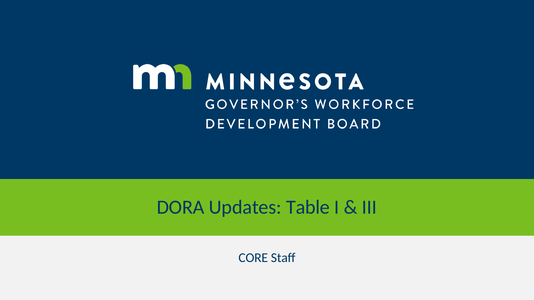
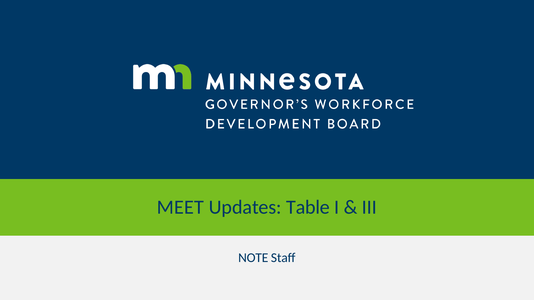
DORA: DORA -> MEET (180, 207)
CORE: CORE -> NOTE (253, 258)
